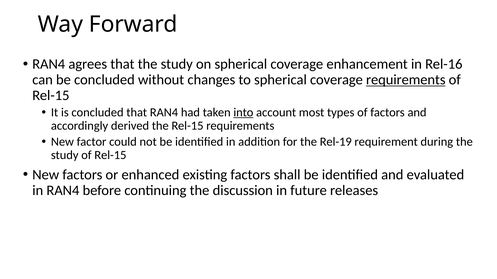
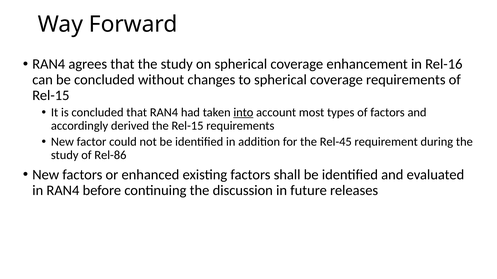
requirements underline: present -> none (406, 80)
Rel-19: Rel-19 -> Rel-45 (336, 142)
study of Rel-15: Rel-15 -> Rel-86 (110, 155)
